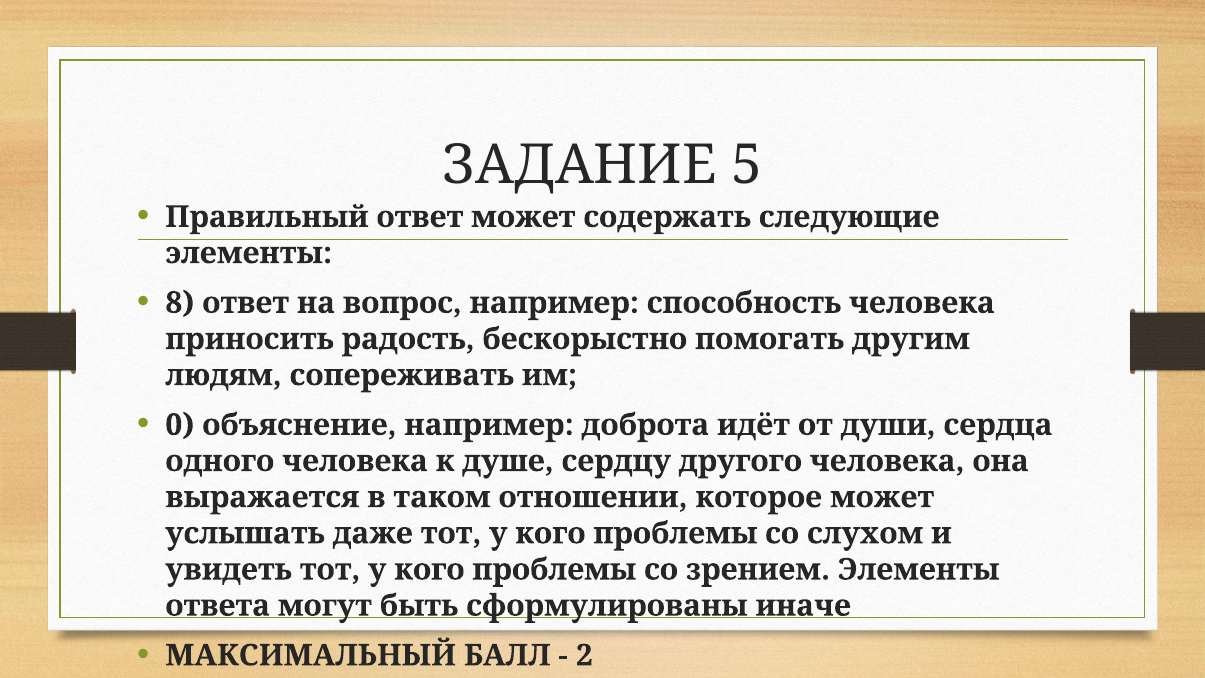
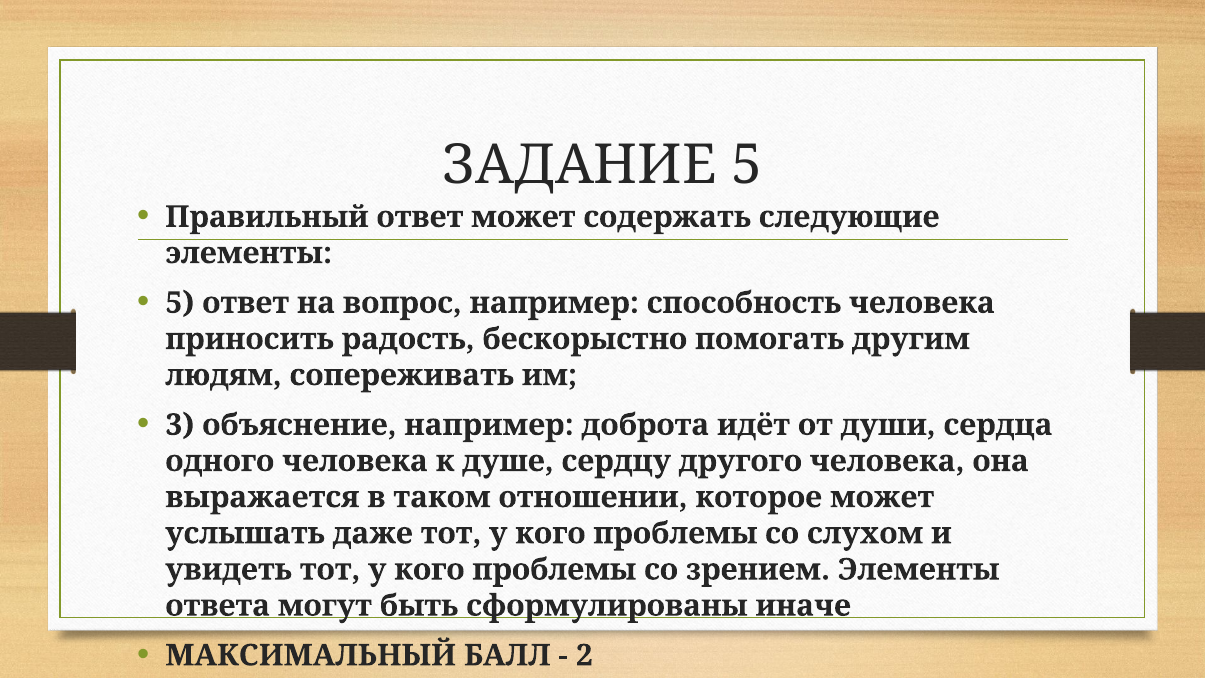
8: 8 -> 5 (180, 303)
0: 0 -> 3 (180, 425)
